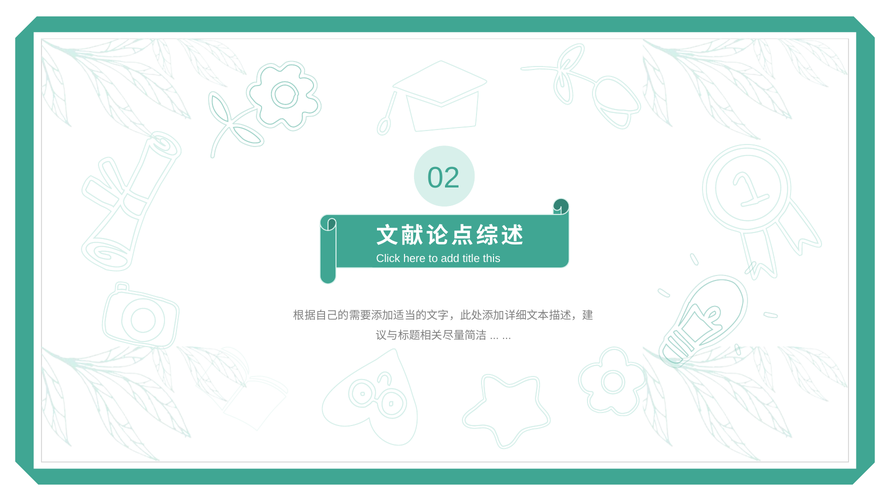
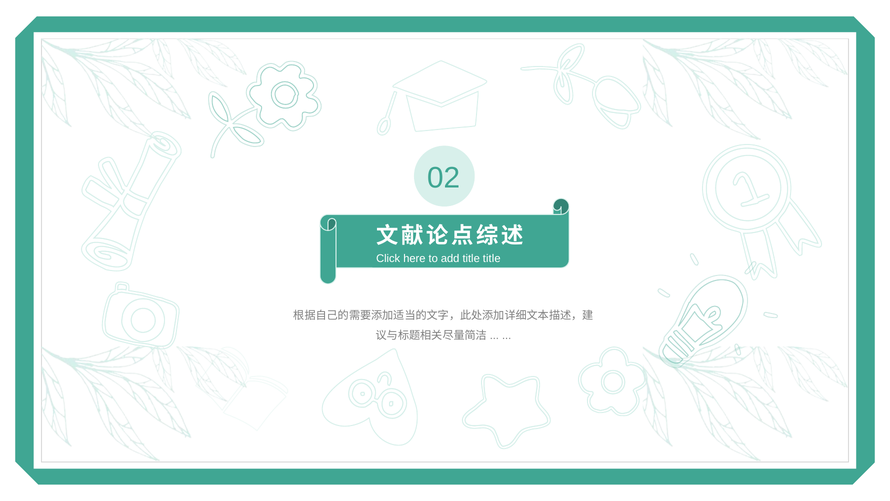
title this: this -> title (492, 258)
